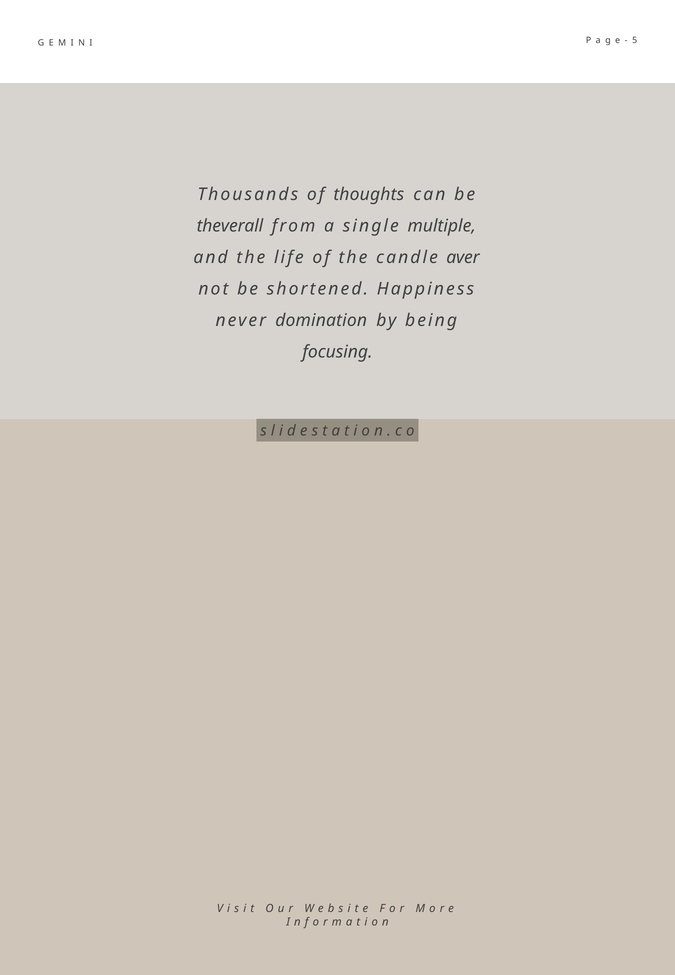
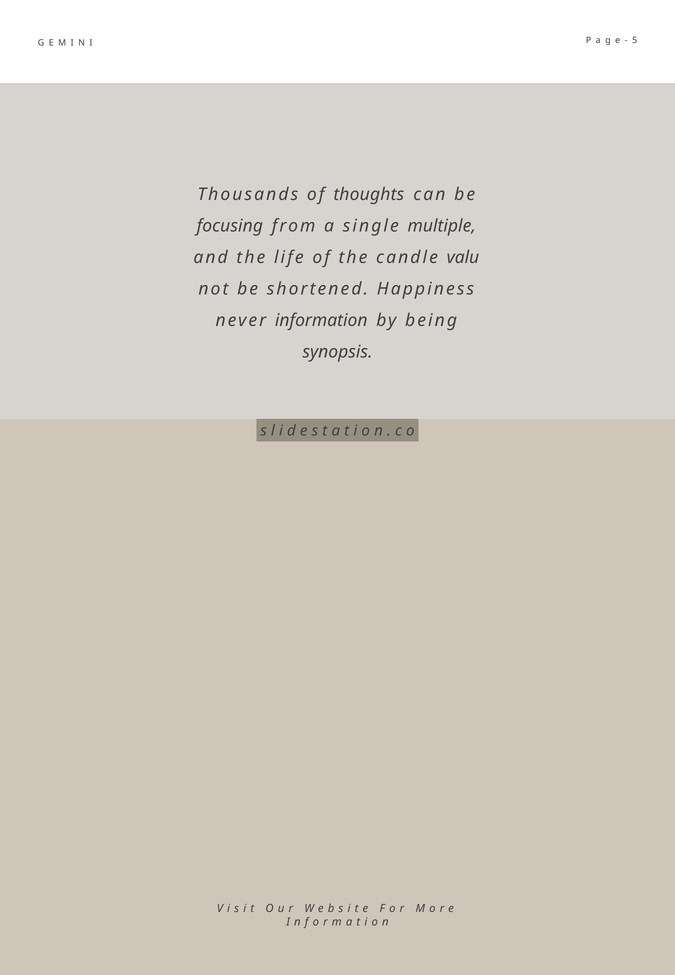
theverall: theverall -> focusing (230, 226)
aver: aver -> valu (463, 257)
domination: domination -> information (321, 320)
focusing: focusing -> synopsis (337, 352)
